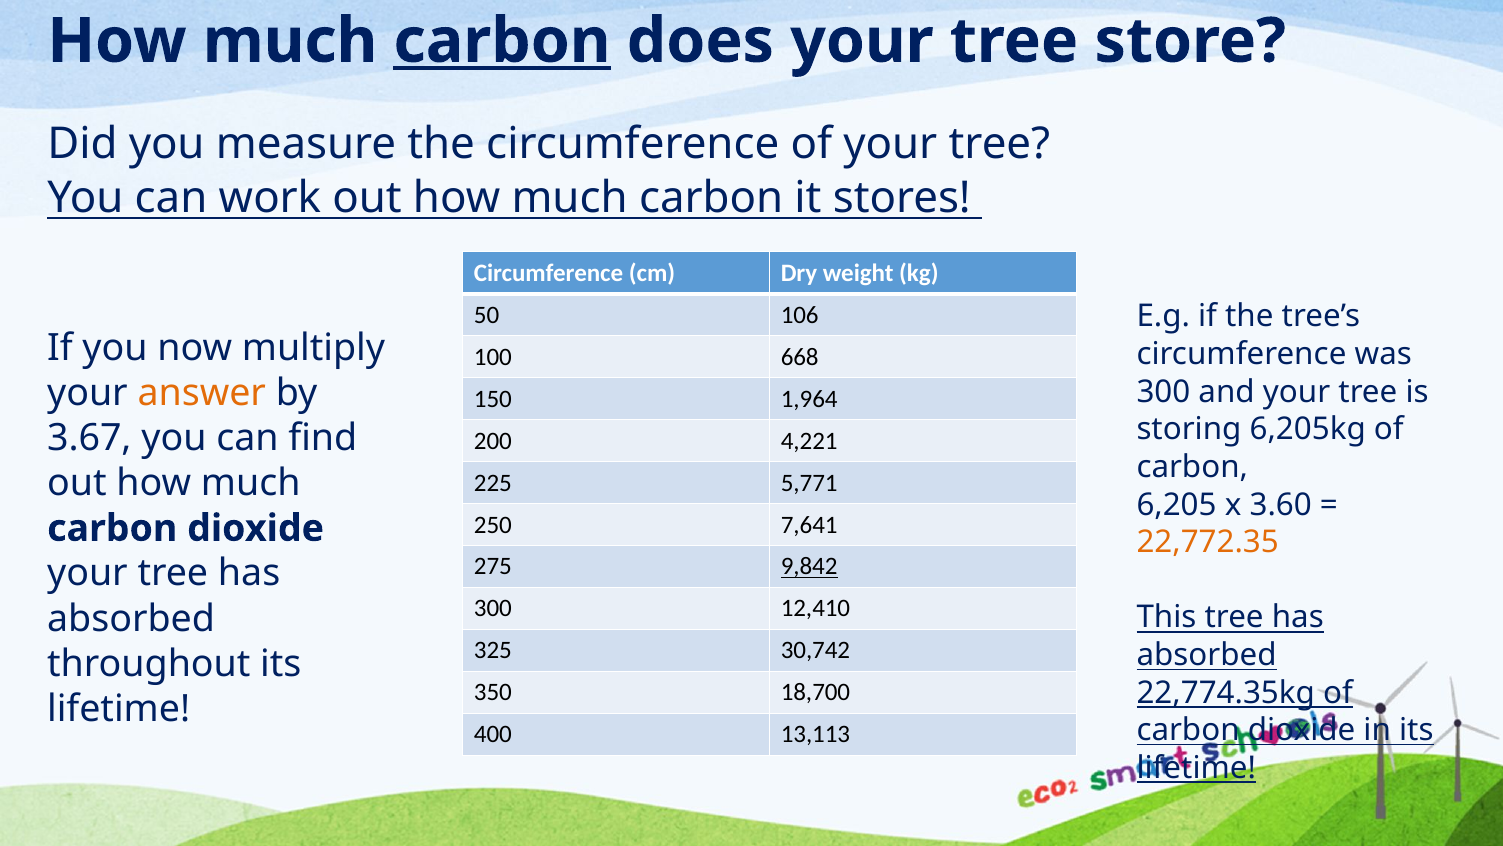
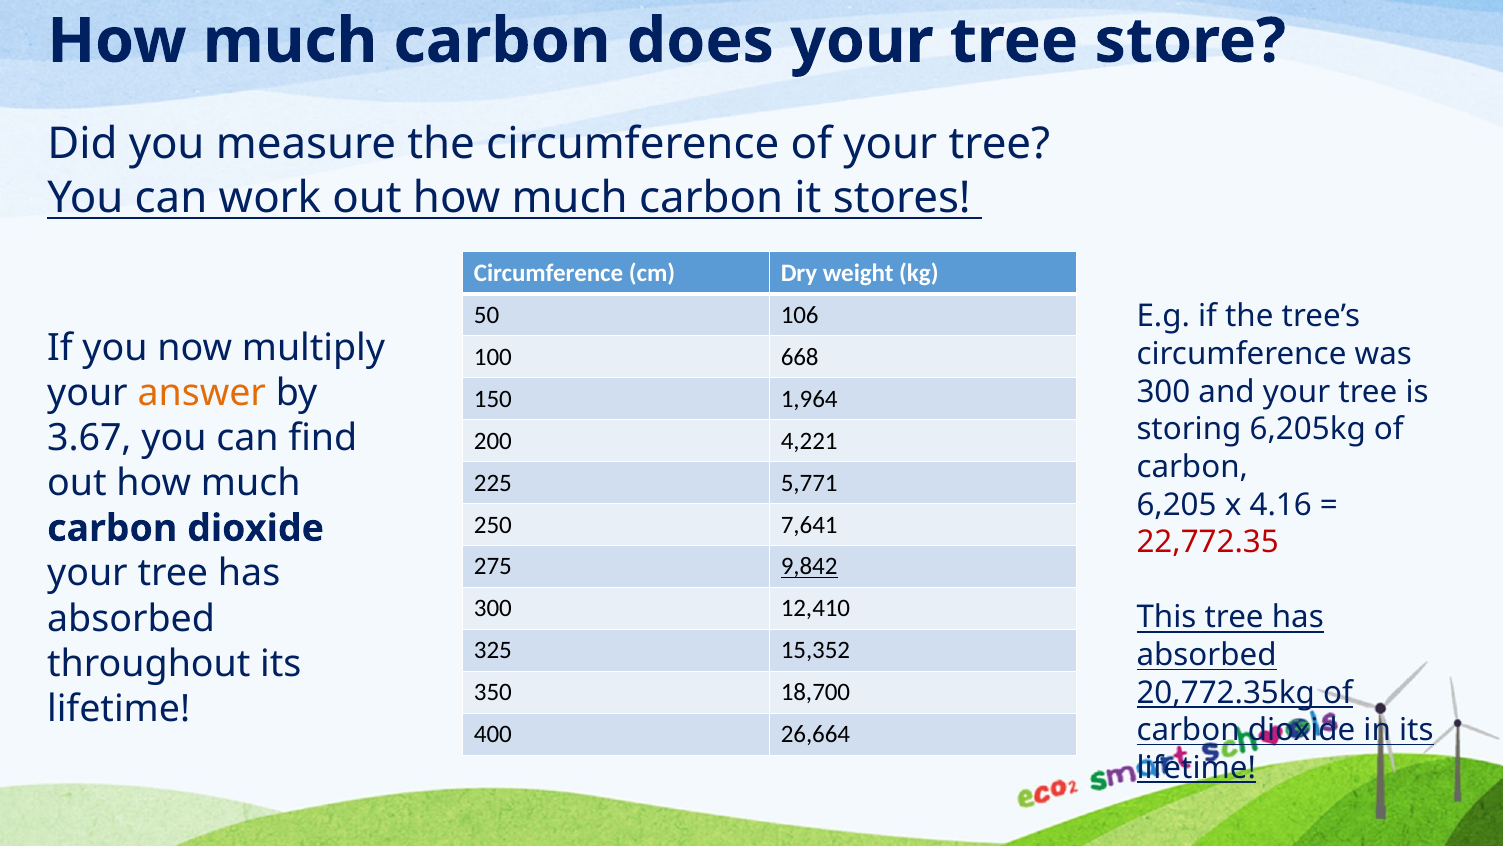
carbon underline: present -> none (502, 41)
3.60: 3.60 -> 4.16 (1281, 504)
22,772.35 colour: orange -> red (1208, 542)
30,742: 30,742 -> 15,352 (815, 650)
22,774.35kg: 22,774.35kg -> 20,772.35kg (1226, 692)
13,113: 13,113 -> 26,664 (815, 734)
